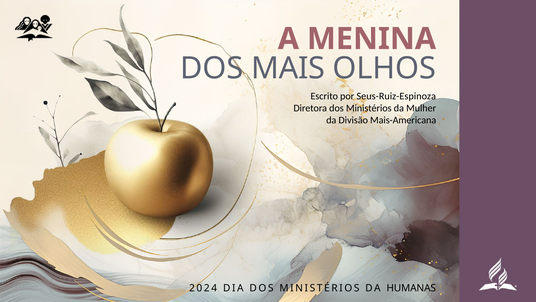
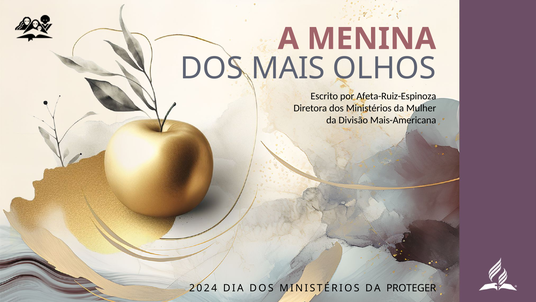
Seus-Ruiz-Espinoza: Seus-Ruiz-Espinoza -> Afeta-Ruiz-Espinoza (396, 96)
HUMANAS: HUMANAS -> PROTEGER (411, 288)
